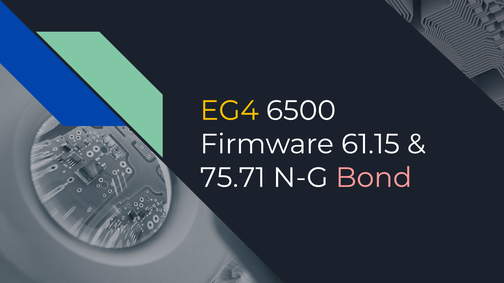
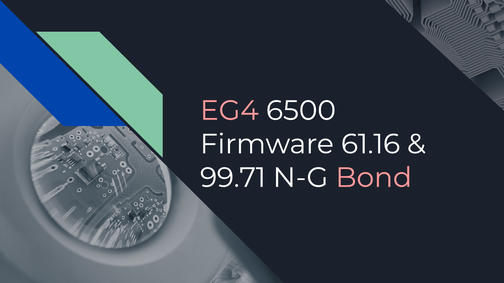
EG4 colour: yellow -> pink (229, 111)
61.15: 61.15 -> 61.16 (371, 144)
75.71: 75.71 -> 99.71 (233, 178)
